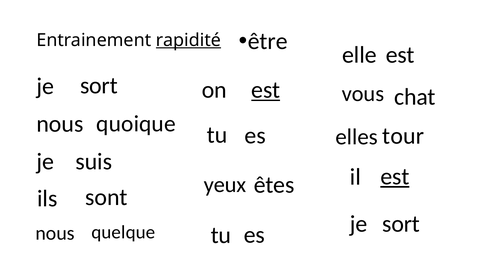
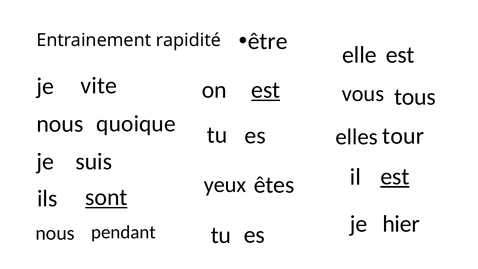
rapidité underline: present -> none (188, 40)
sort: sort -> vite (99, 85)
chat: chat -> tous (415, 97)
sont underline: none -> present (106, 197)
je sort: sort -> hier (401, 224)
quelque: quelque -> pendant (123, 232)
